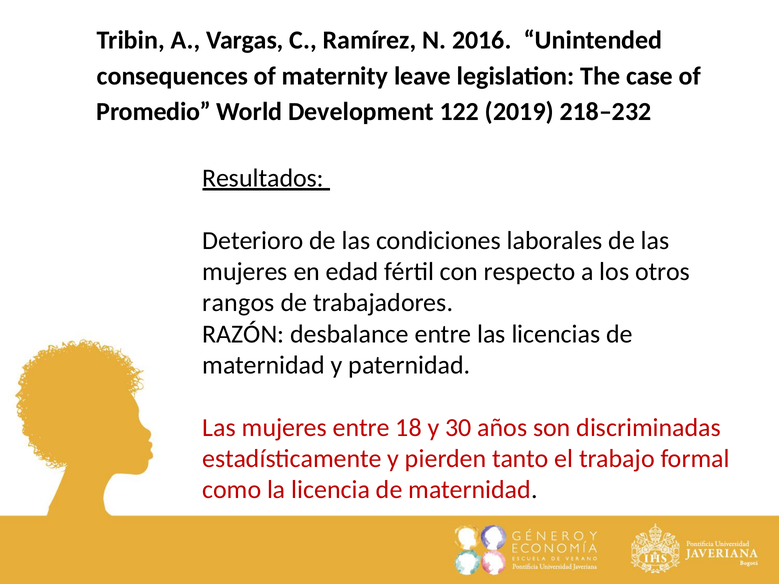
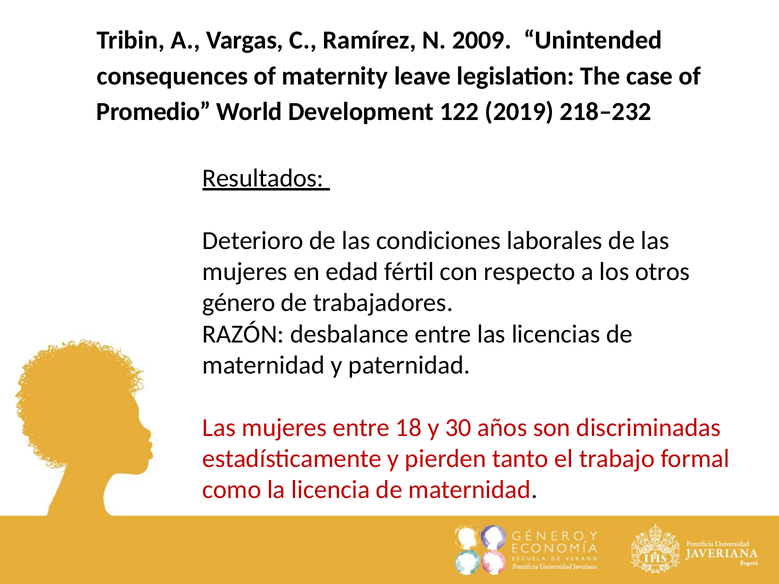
2016: 2016 -> 2009 (482, 40)
rangos: rangos -> género (239, 303)
